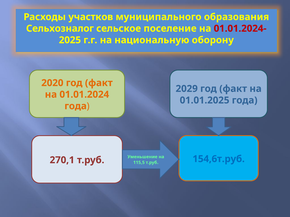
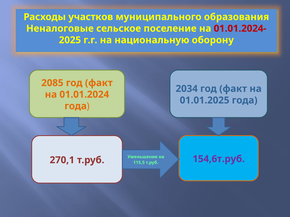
Сельхозналог: Сельхозналог -> Неналоговые (60, 29)
2020: 2020 -> 2085 (52, 83)
2029: 2029 -> 2034 (187, 89)
154,6т.руб colour: blue -> purple (219, 159)
